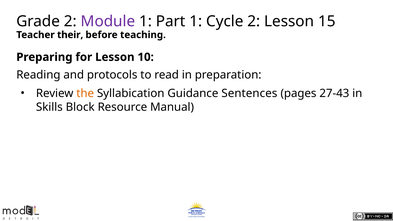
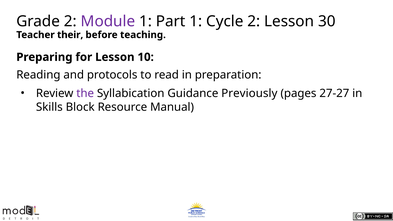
15: 15 -> 30 (327, 21)
the colour: orange -> purple (85, 93)
Sentences: Sentences -> Previously (249, 93)
27-43: 27-43 -> 27-27 (334, 93)
